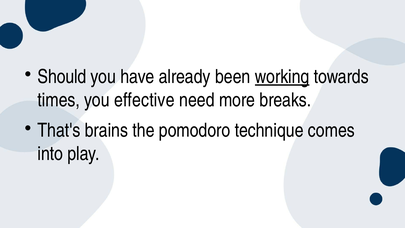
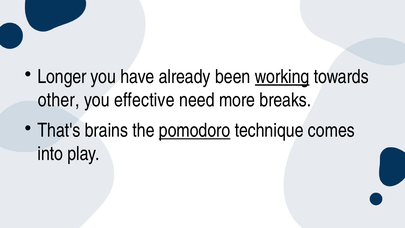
Should: Should -> Longer (62, 77)
times: times -> other (59, 100)
pomodoro underline: none -> present (195, 130)
